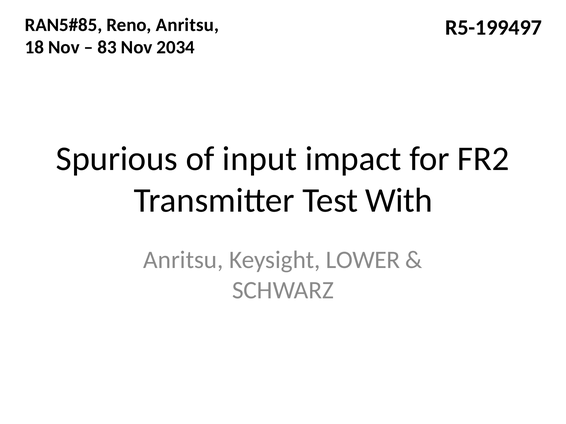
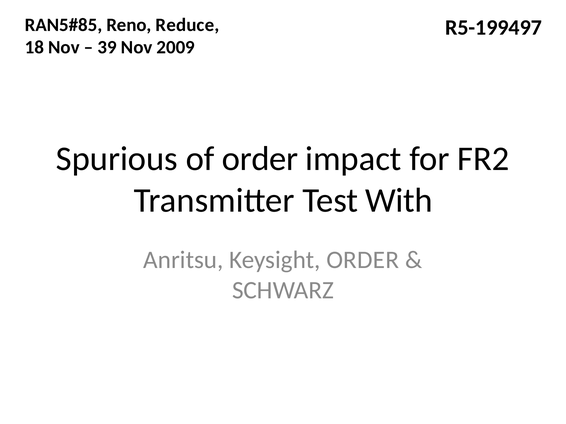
Reno Anritsu: Anritsu -> Reduce (187, 25)
83: 83 -> 39 (107, 47)
2034: 2034 -> 2009 (176, 47)
of input: input -> order (260, 159)
Keysight LOWER: LOWER -> ORDER (363, 260)
